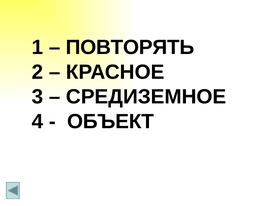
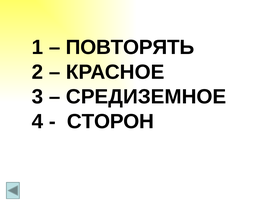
ОБЪЕКТ: ОБЪЕКТ -> СТОРОН (111, 122)
